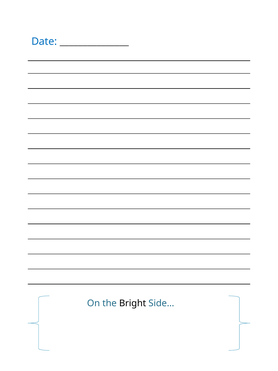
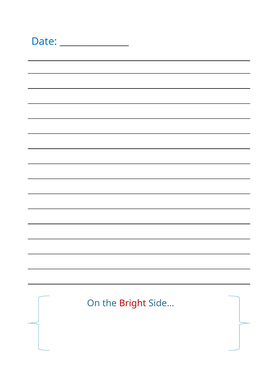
Bright colour: black -> red (133, 303)
